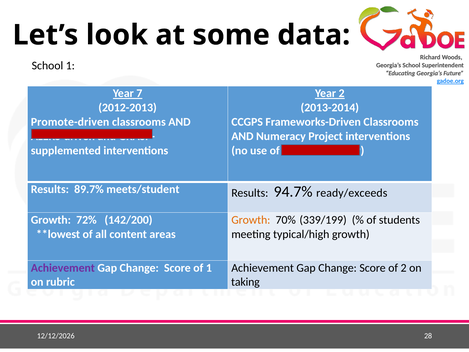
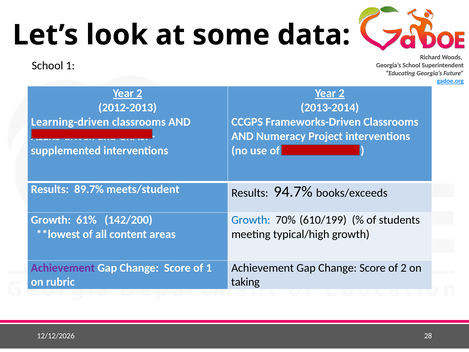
7: 7 -> 2 (139, 93)
Promote-driven: Promote-driven -> Learning-driven (70, 122)
ready/exceeds: ready/exceeds -> books/exceeds (352, 193)
72%: 72% -> 61% (86, 220)
Growth colour: orange -> blue (251, 220)
339/199: 339/199 -> 610/199 (323, 220)
